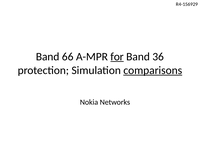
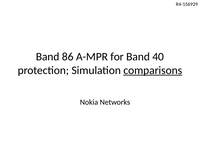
66: 66 -> 86 (68, 57)
for underline: present -> none (117, 57)
36: 36 -> 40 (158, 57)
